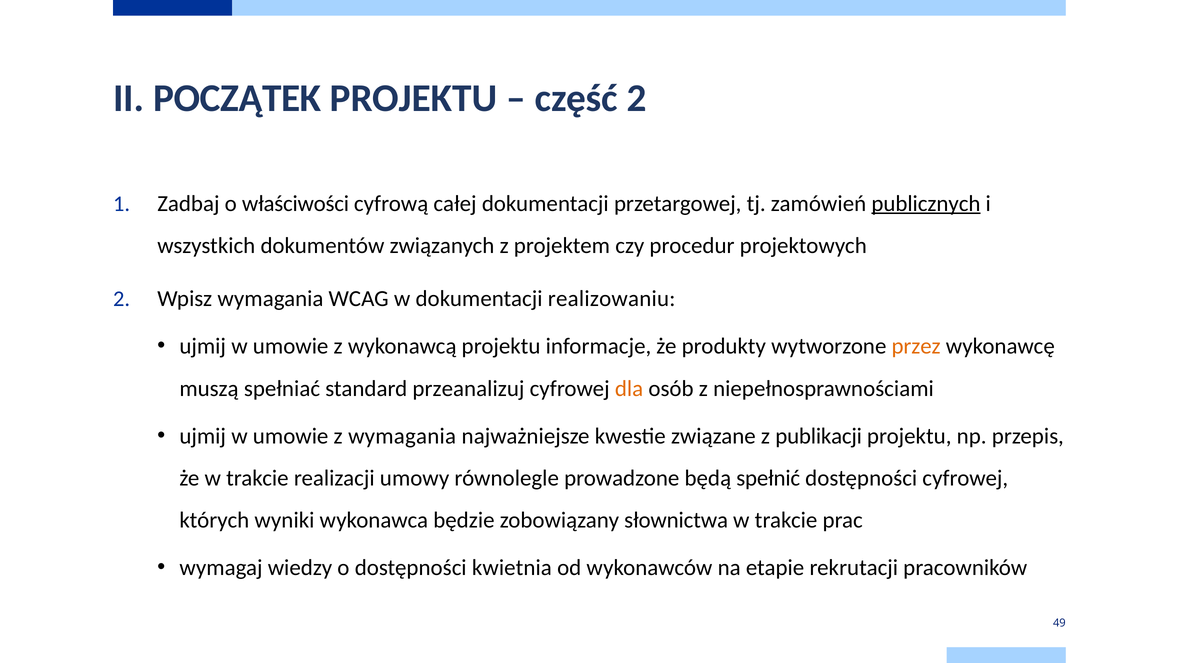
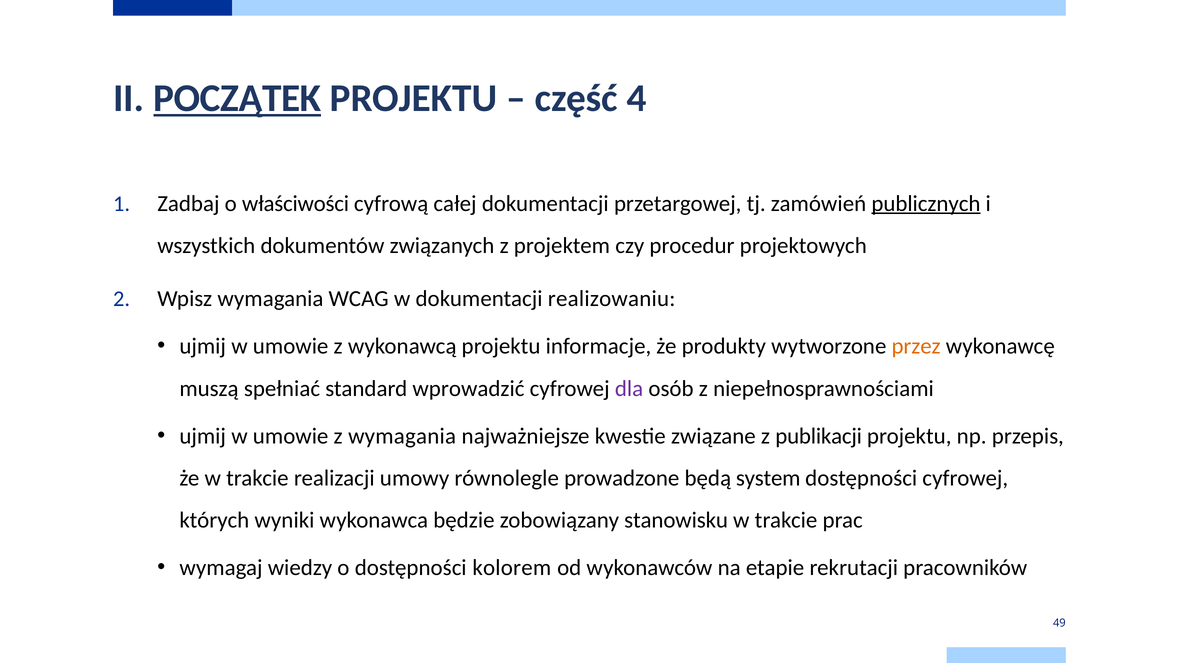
POCZĄTEK underline: none -> present (237, 98)
część 2: 2 -> 4 (637, 98)
przeanalizuj: przeanalizuj -> wprowadzić (468, 389)
dla colour: orange -> purple (629, 389)
spełnić: spełnić -> system (768, 478)
słownictwa: słownictwa -> stanowisku (676, 520)
kwietnia: kwietnia -> kolorem (512, 568)
